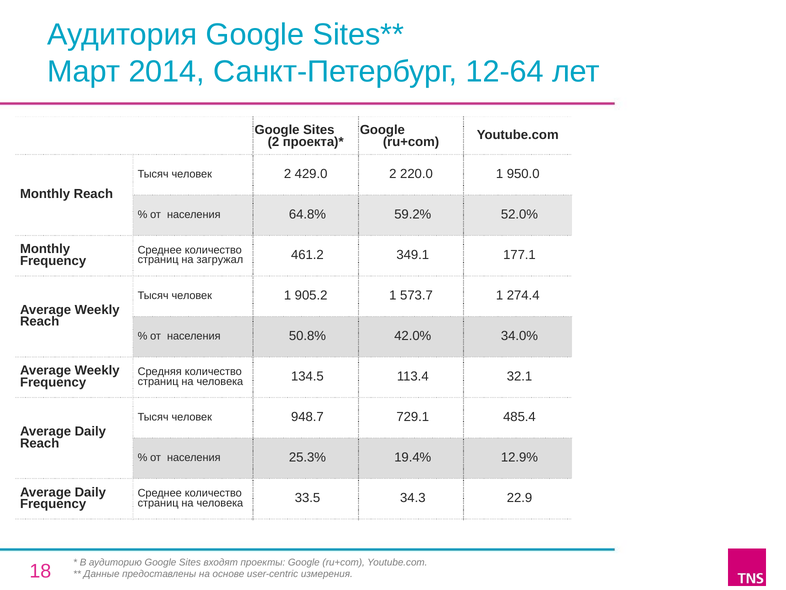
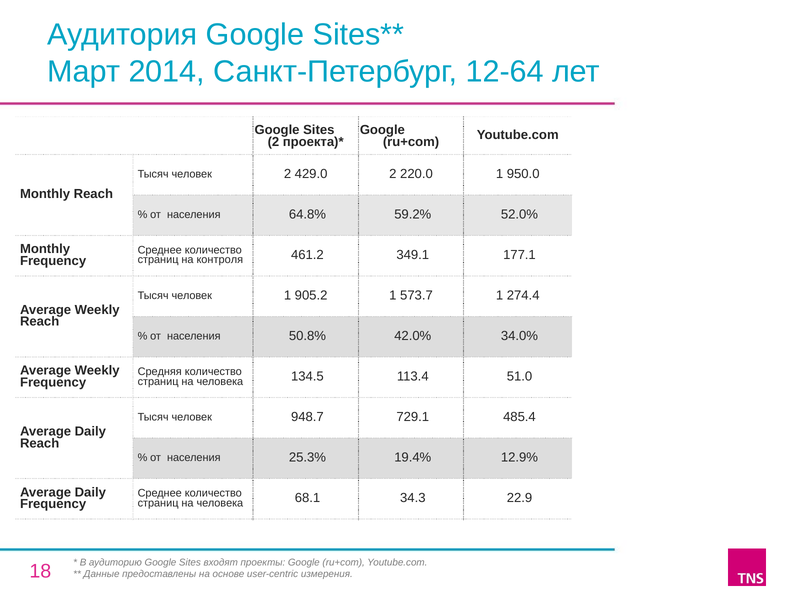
загружал: загружал -> контроля (220, 260)
32.1: 32.1 -> 51.0 (520, 376)
33.5: 33.5 -> 68.1 (308, 498)
